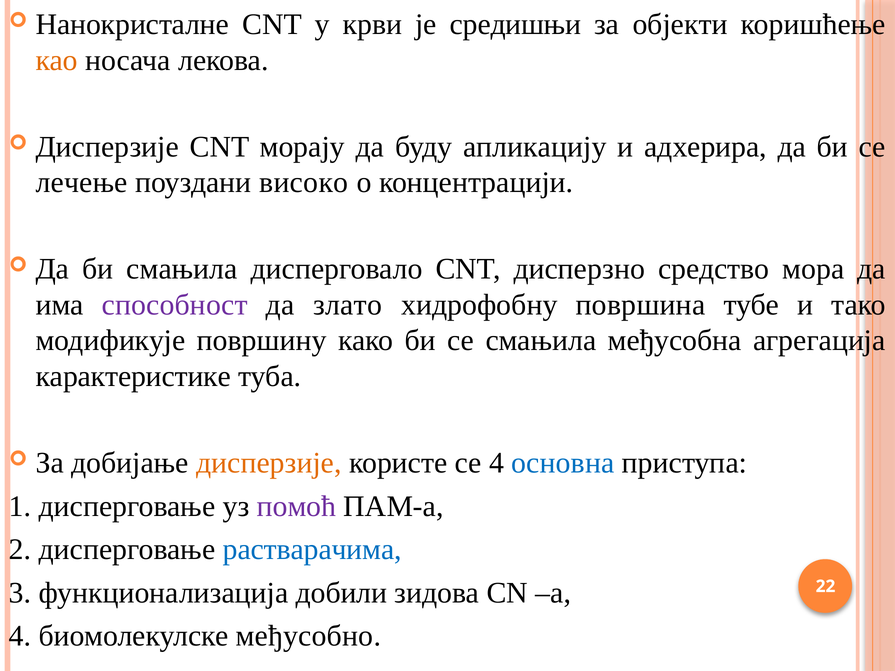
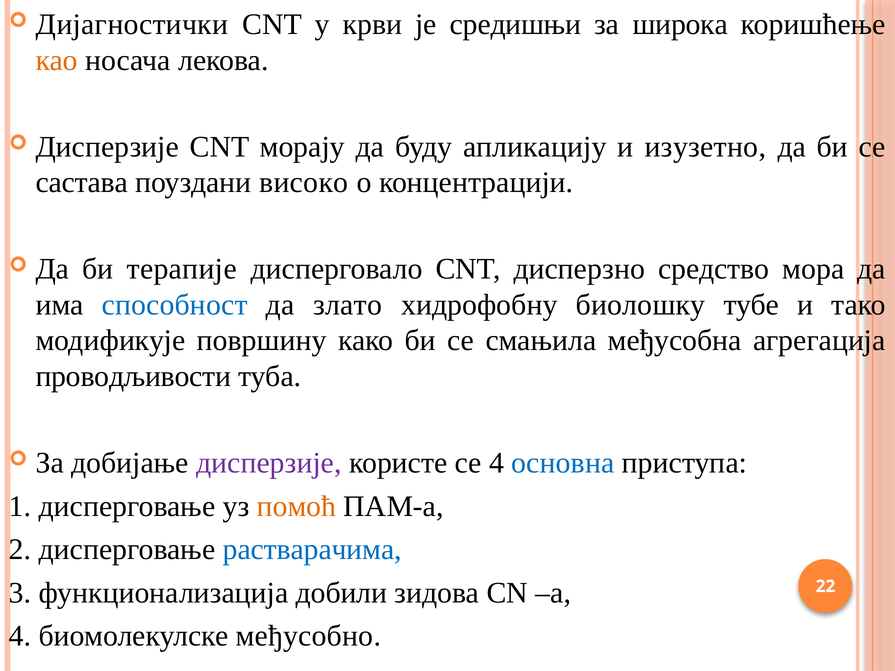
Нанокристалне: Нанокристалне -> Дијагностички (132, 24)
објекти: објекти -> широка (680, 24)
адхерира: адхерира -> изузетно (705, 147)
лечење: лечење -> састава (82, 183)
би смањила: смањила -> терапије (182, 269)
способност colour: purple -> blue (175, 305)
површина: површина -> биолошку (641, 305)
карактеристике: карактеристике -> проводљивости (133, 377)
дисперзије colour: orange -> purple (269, 463)
помоћ colour: purple -> orange (297, 506)
